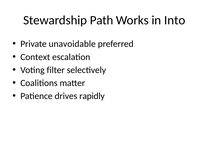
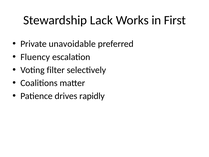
Path: Path -> Lack (101, 20)
Into: Into -> First (175, 20)
Context: Context -> Fluency (35, 57)
